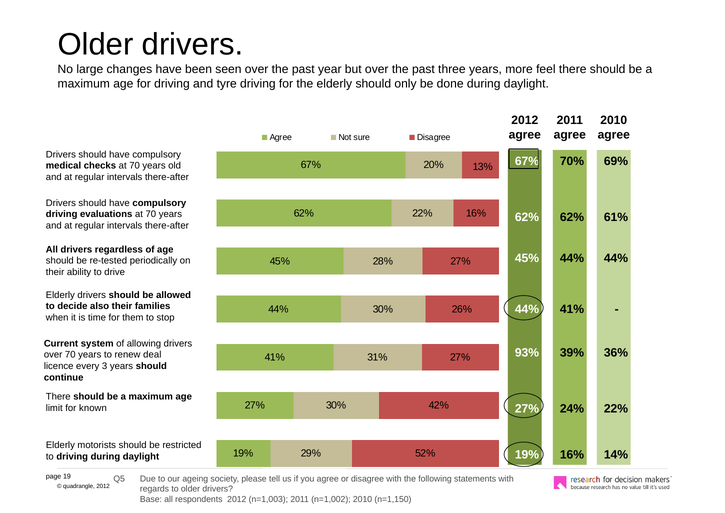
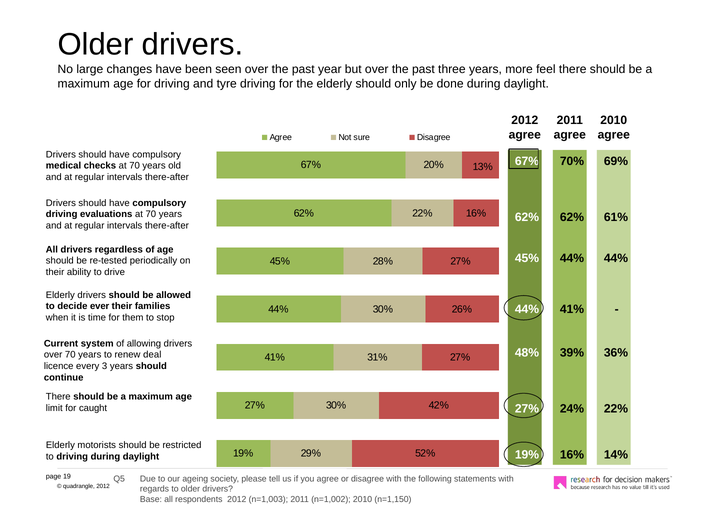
also: also -> ever (100, 306)
93%: 93% -> 48% (527, 353)
known: known -> caught (93, 408)
